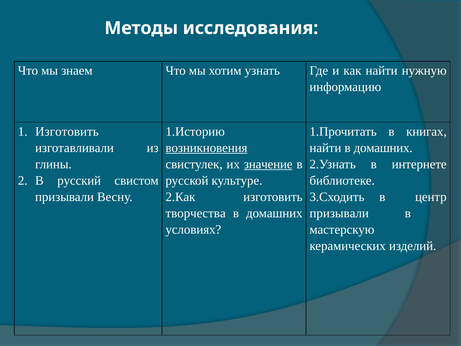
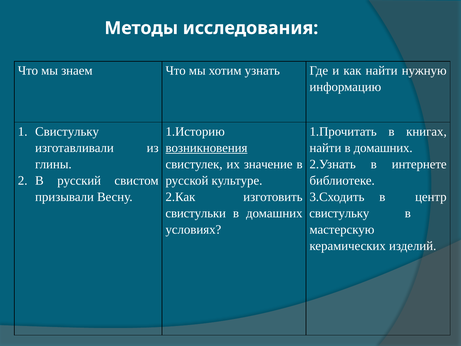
Изготовить: Изготовить -> Свистульку (67, 131)
значение underline: present -> none (268, 164)
творчества: творчества -> свистульки (196, 213)
призывали: призывали -> свистульку (339, 213)
